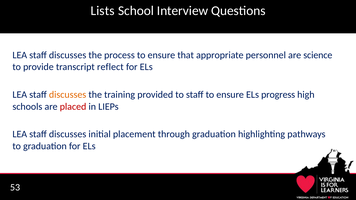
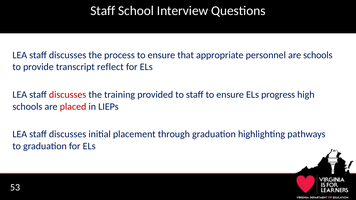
Lists: Lists -> Staff (103, 11)
are science: science -> schools (318, 55)
discusses colour: orange -> red (68, 95)
